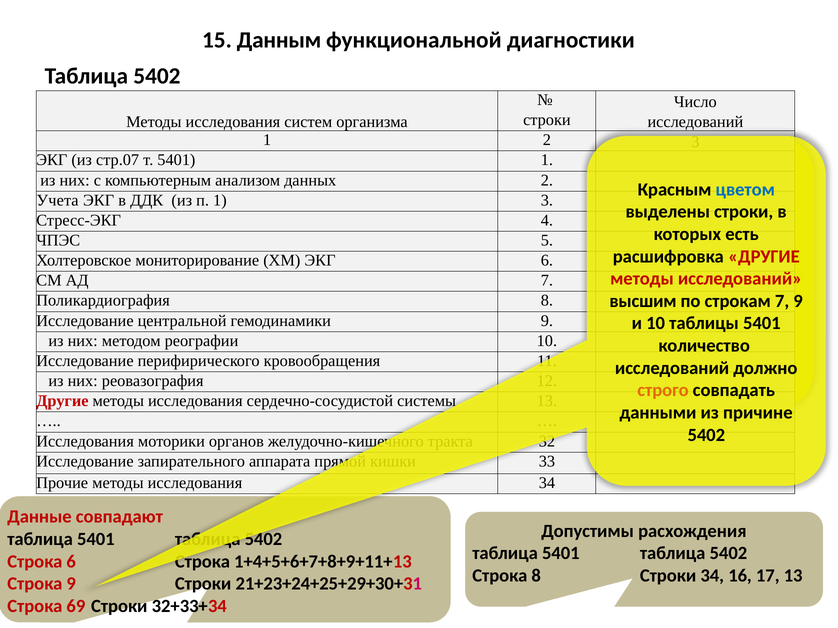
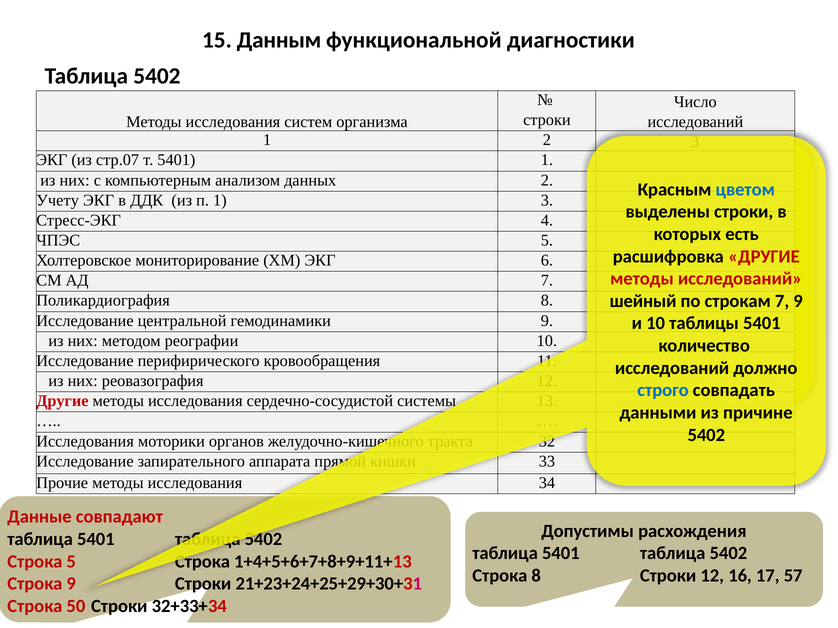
Учета: Учета -> Учету (58, 200)
высшим: высшим -> шейный (643, 301)
строго colour: orange -> blue (663, 391)
Строка 6: 6 -> 5 (71, 562)
Строки 34: 34 -> 12 (712, 576)
17 13: 13 -> 57 (793, 576)
69: 69 -> 50 (76, 607)
